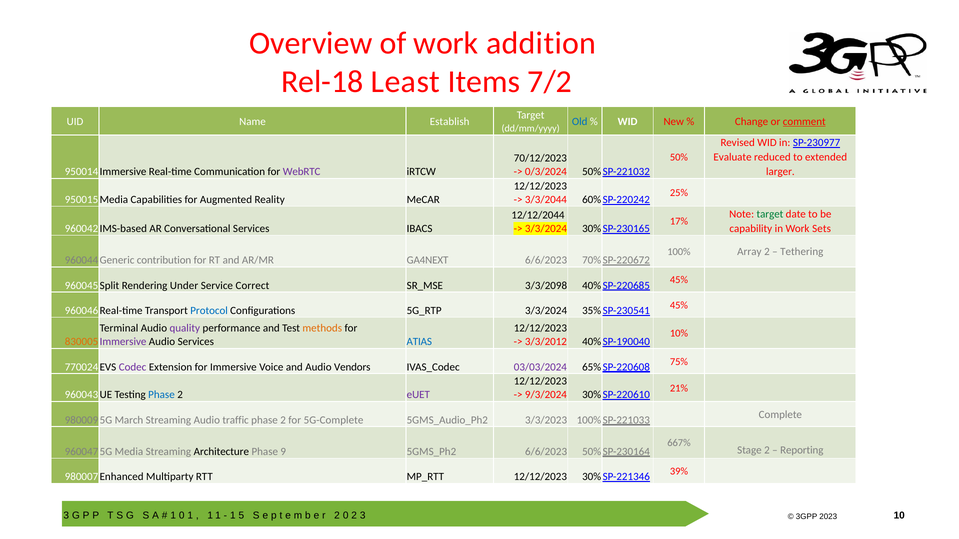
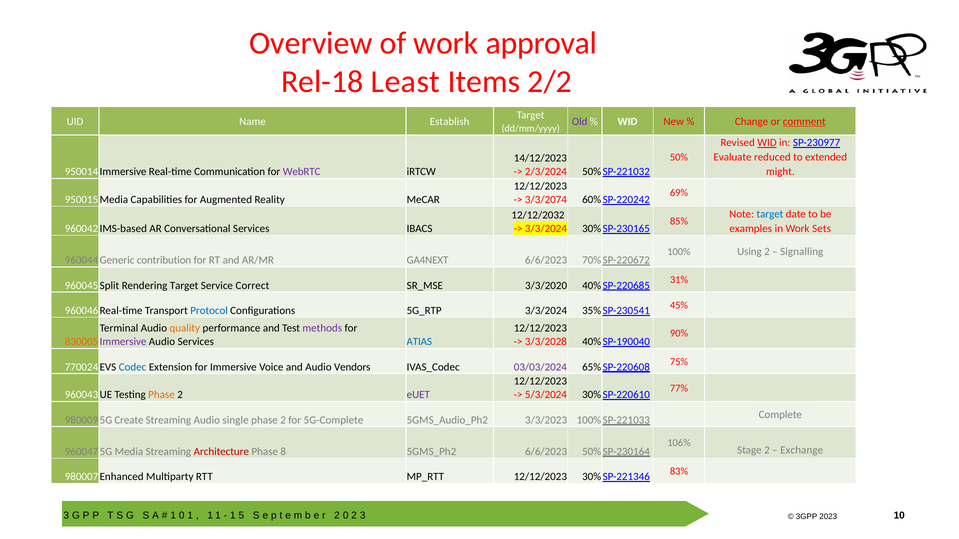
addition: addition -> approval (541, 43)
7/2: 7/2 -> 2/2 (550, 82)
Old colour: blue -> purple (580, 122)
WID underline: none -> present (767, 143)
70/12/2023: 70/12/2023 -> 14/12/2023 (540, 158)
0/3/2024: 0/3/2024 -> 2/3/2024 (546, 172)
larger: larger -> might (780, 172)
25%: 25% -> 69% (679, 193)
3/3/2044: 3/3/2044 -> 3/3/2074 (546, 200)
target colour: green -> blue (770, 214)
12/12/2044: 12/12/2044 -> 12/12/2032 (538, 215)
17%: 17% -> 85% (679, 222)
capability: capability -> examples (751, 229)
Array: Array -> Using (749, 252)
Tethering: Tethering -> Signalling (802, 252)
Rendering Under: Under -> Target (184, 286)
3/3/2098: 3/3/2098 -> 3/3/2020 (546, 286)
45%: 45% -> 31% (679, 280)
quality colour: purple -> orange (185, 329)
methods colour: orange -> purple (322, 329)
10%: 10% -> 90% (679, 334)
3/3/2012: 3/3/2012 -> 3/3/2028 (546, 342)
Codec colour: purple -> blue (133, 367)
21%: 21% -> 77% (679, 388)
Phase colour: blue -> orange (161, 395)
9/3/2024: 9/3/2024 -> 5/3/2024 (546, 395)
March: March -> Create (129, 420)
traffic: traffic -> single (236, 420)
667%: 667% -> 106% (679, 443)
Reporting: Reporting -> Exchange (802, 451)
Architecture colour: black -> red (221, 452)
9: 9 -> 8 (283, 452)
39%: 39% -> 83% (679, 472)
